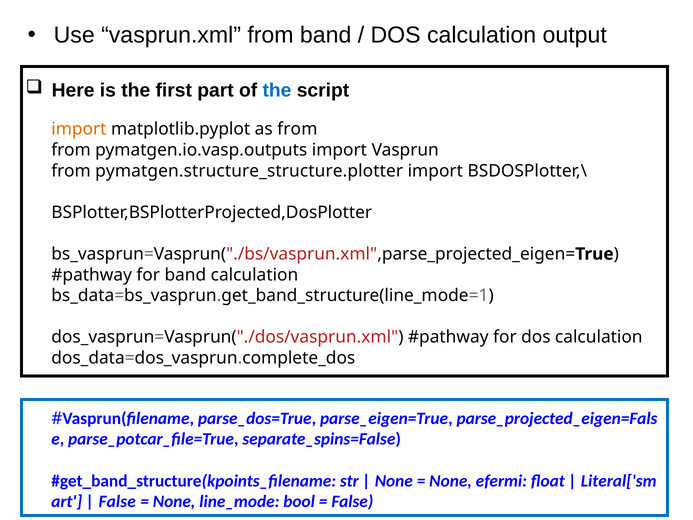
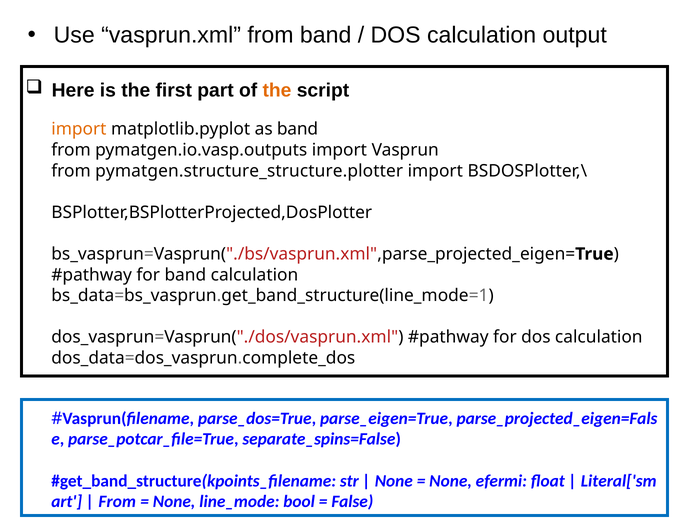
the colour: blue -> orange (277, 90)
as from: from -> band (297, 129)
False: False -> From (117, 501)
